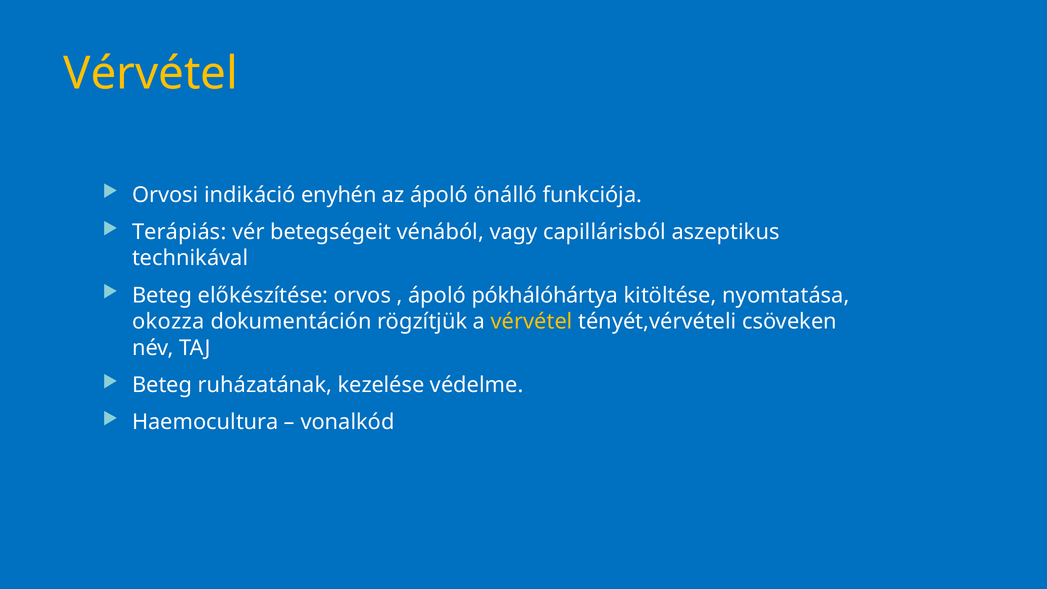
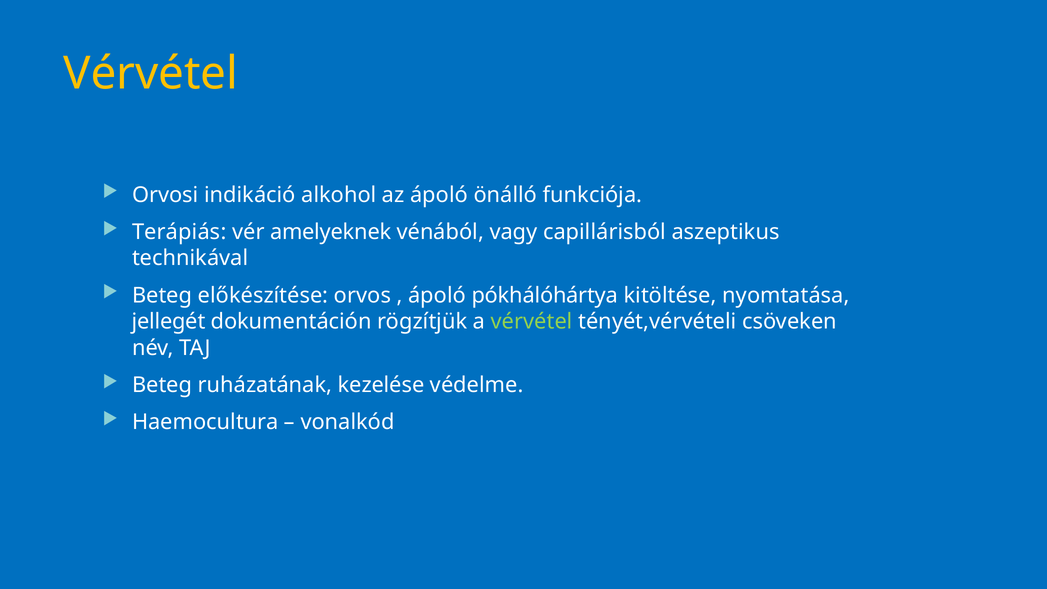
enyhén: enyhén -> alkohol (339, 195)
betegségeit: betegségeit -> amelyeknek (331, 232)
okozza: okozza -> jellegét (169, 322)
vérvétel colour: yellow -> light green (532, 322)
